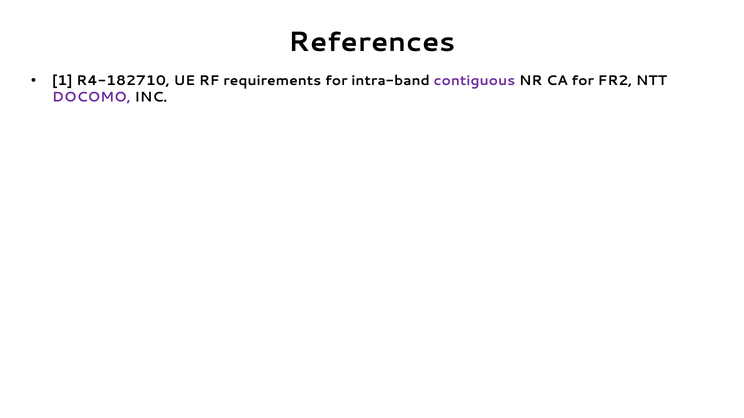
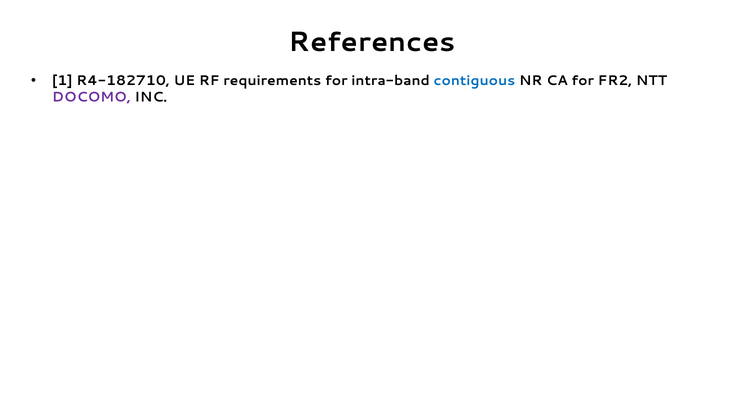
contiguous colour: purple -> blue (474, 81)
